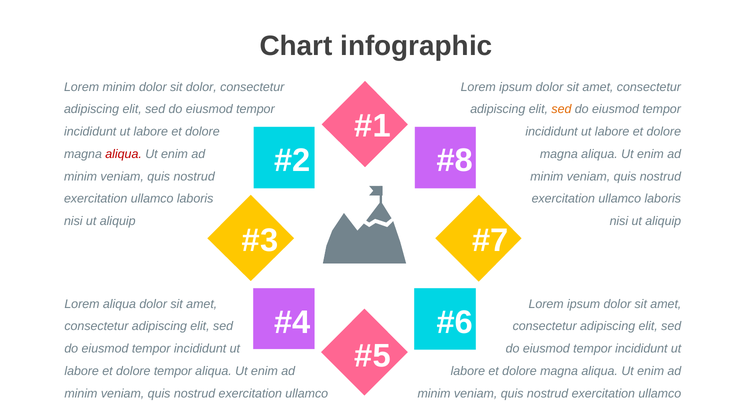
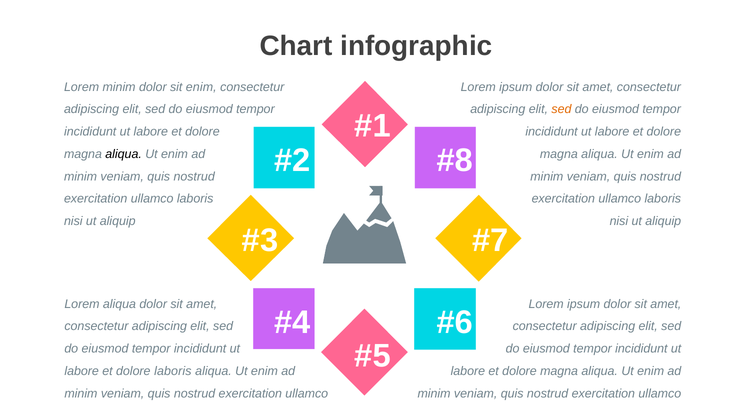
sit dolor: dolor -> enim (201, 87)
aliqua colour: red -> black (124, 154)
dolore tempor: tempor -> laboris (173, 371)
